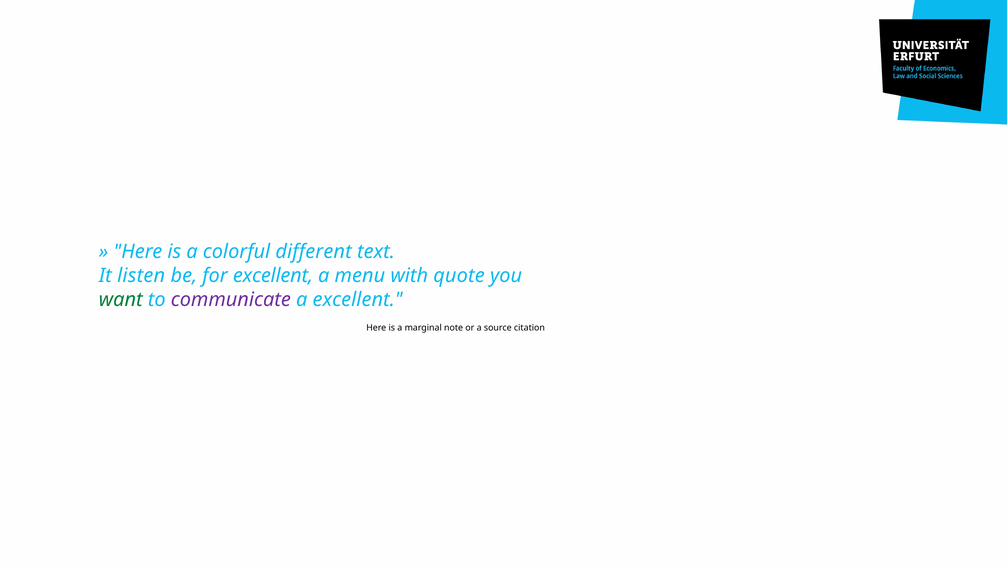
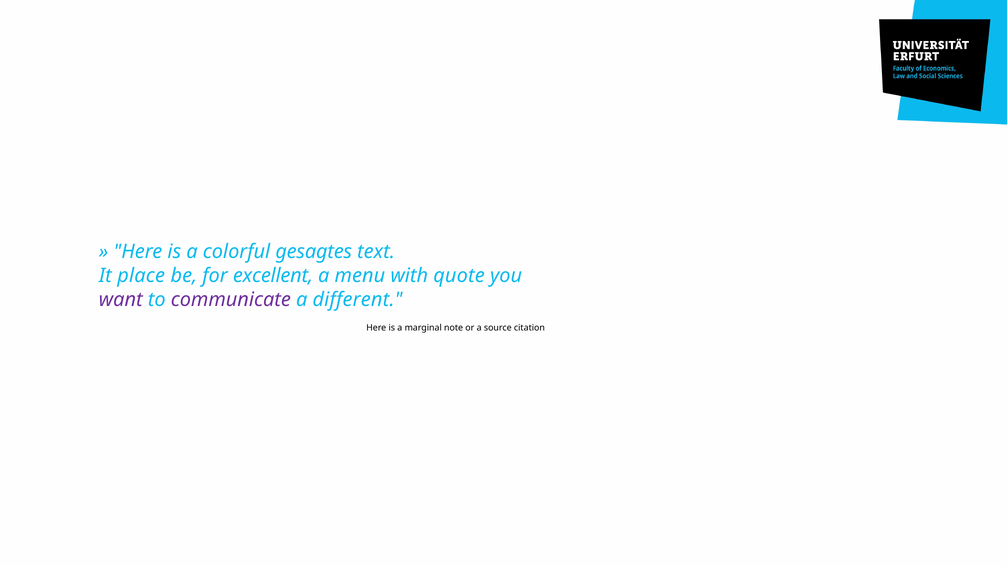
different: different -> gesagtes (314, 252)
listen: listen -> place (141, 276)
want colour: green -> purple (121, 300)
a excellent: excellent -> different (358, 300)
